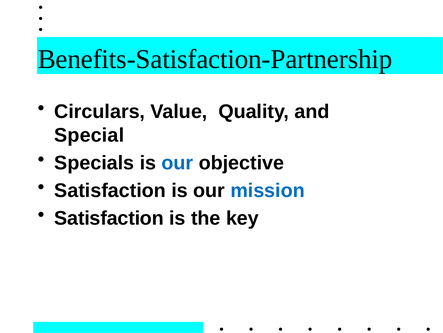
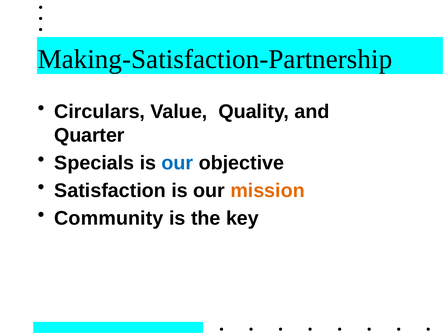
Benefits-Satisfaction-Partnership: Benefits-Satisfaction-Partnership -> Making-Satisfaction-Partnership (215, 59)
Special: Special -> Quarter (89, 135)
mission colour: blue -> orange (268, 190)
Satisfaction: Satisfaction -> Community (109, 218)
